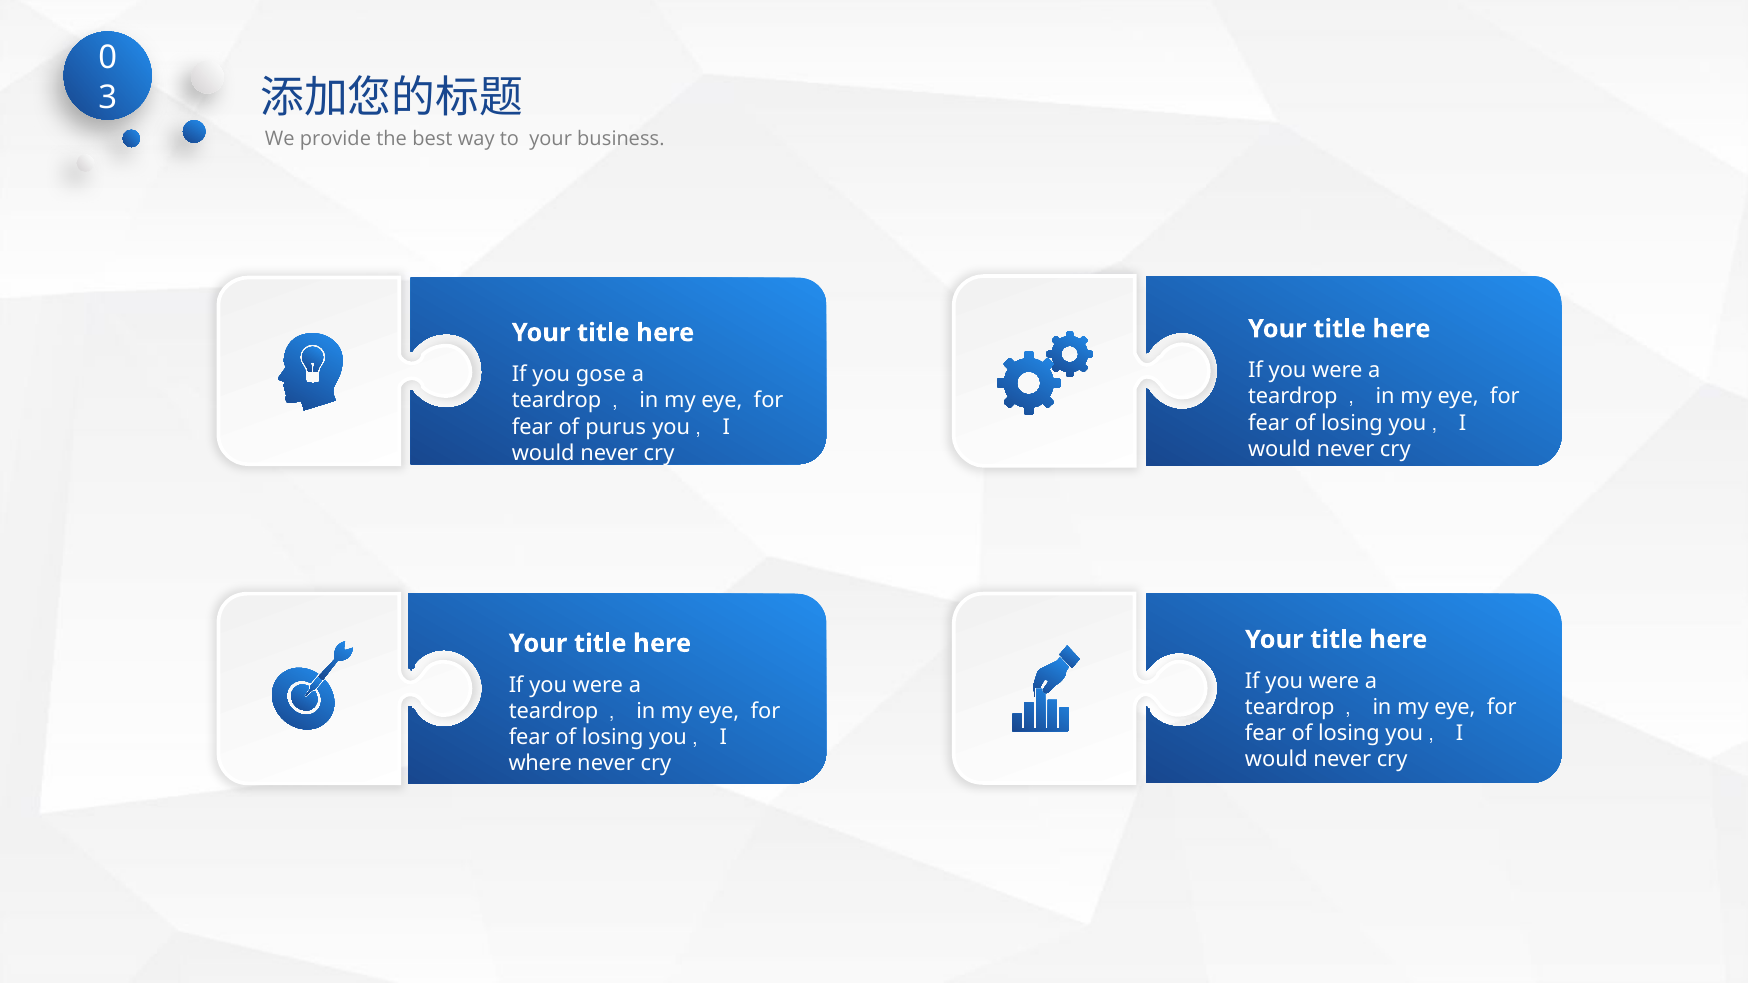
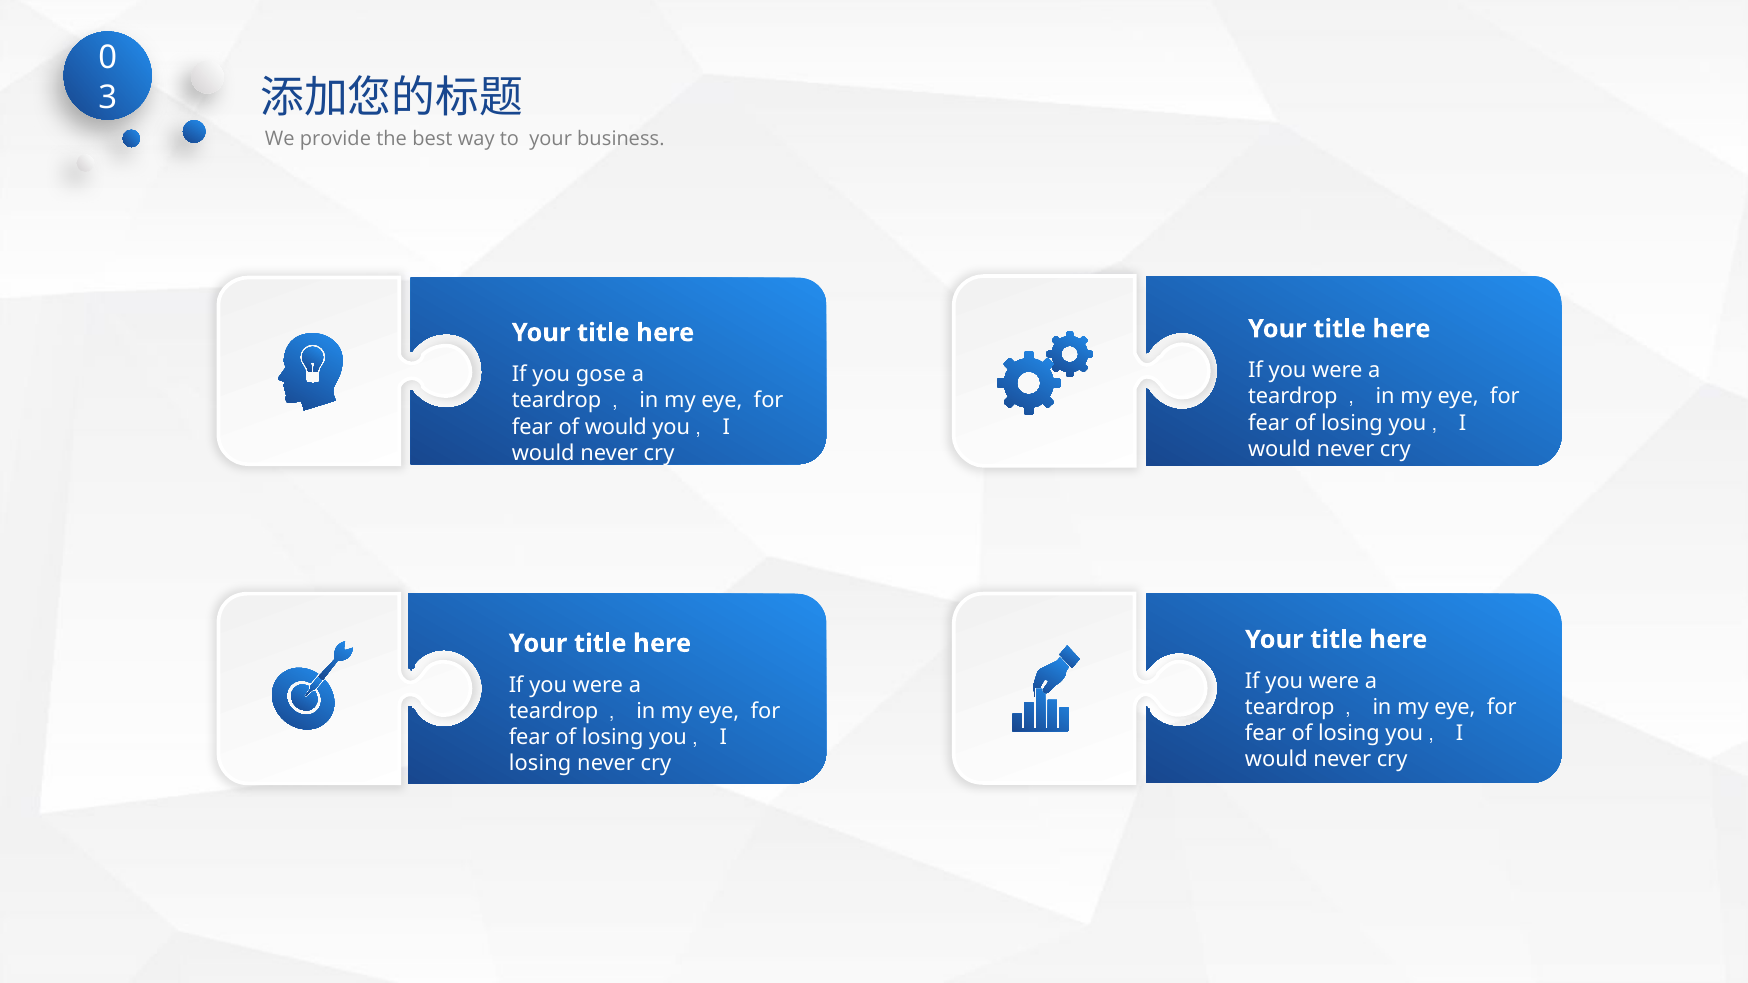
of purus: purus -> would (616, 427)
where: where -> losing (540, 764)
